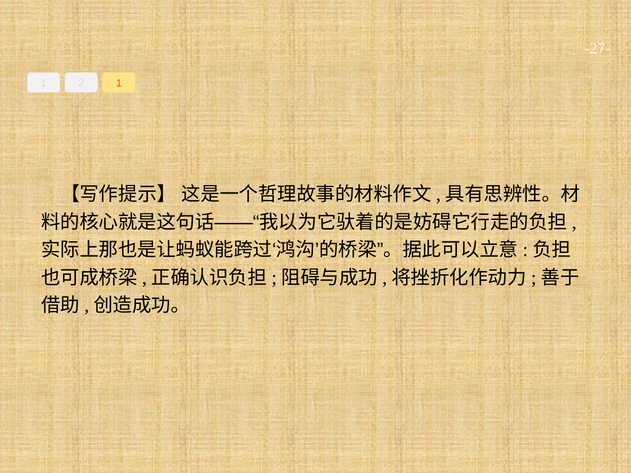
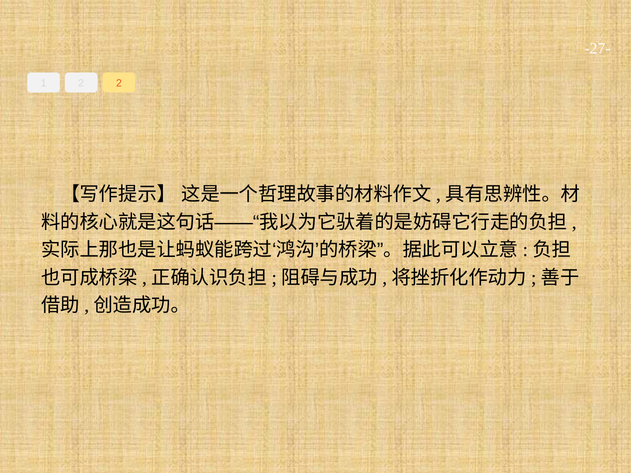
2 1: 1 -> 2 (119, 83)
